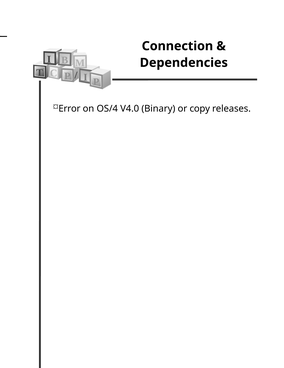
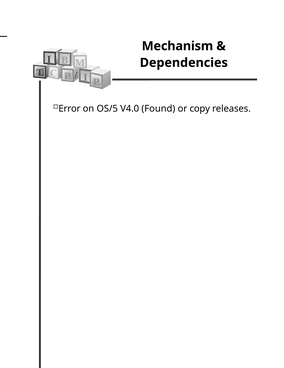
Connection: Connection -> Mechanism (177, 46)
OS/4: OS/4 -> OS/5 (107, 108)
Binary: Binary -> Found (158, 108)
